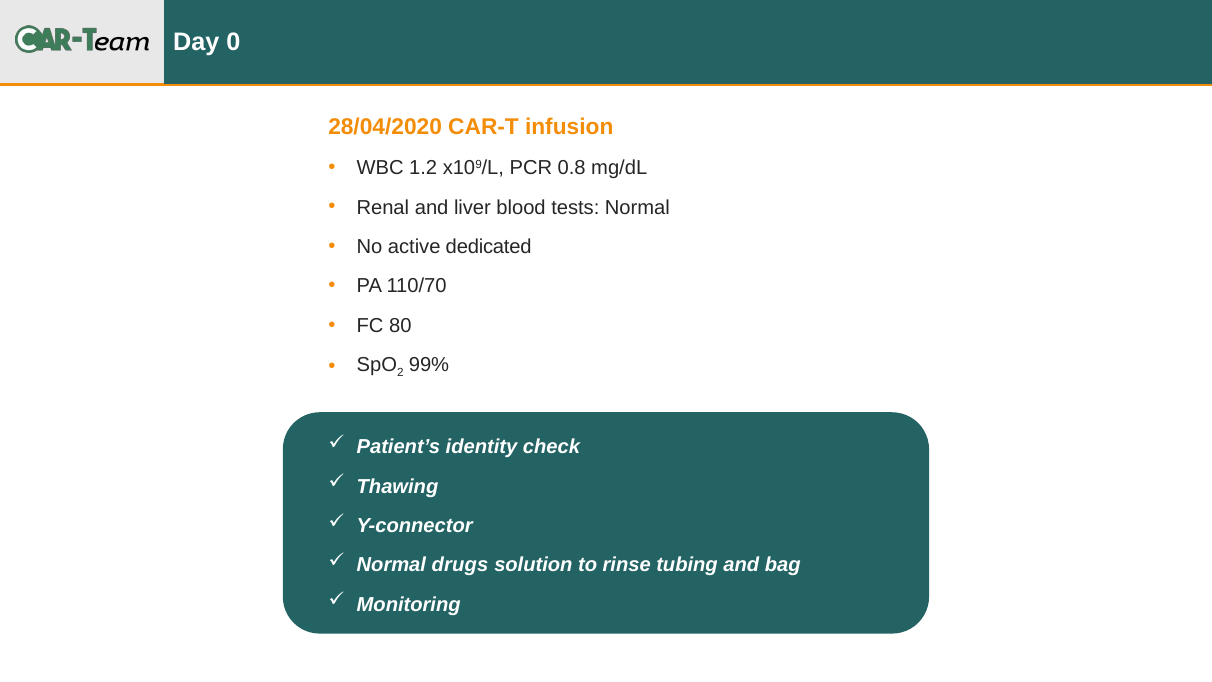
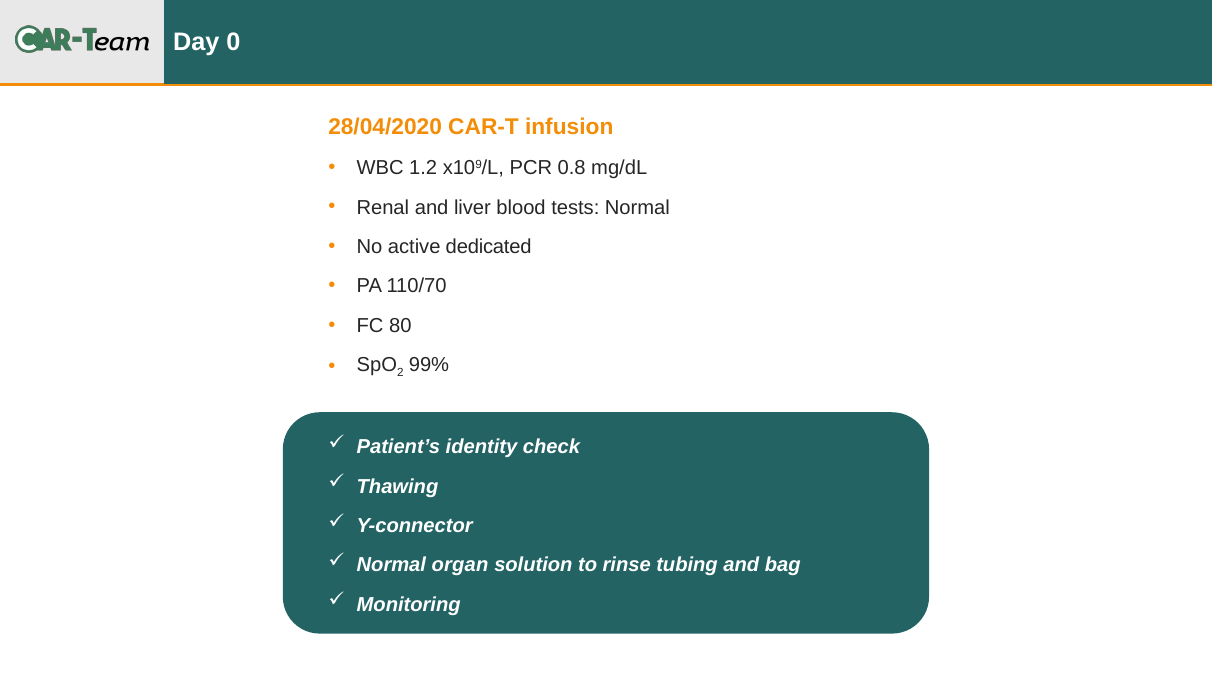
drugs: drugs -> organ (460, 565)
